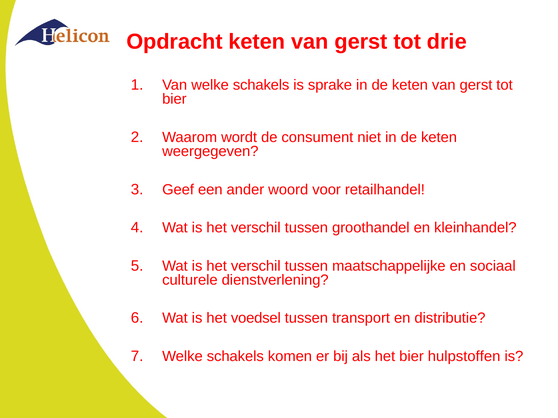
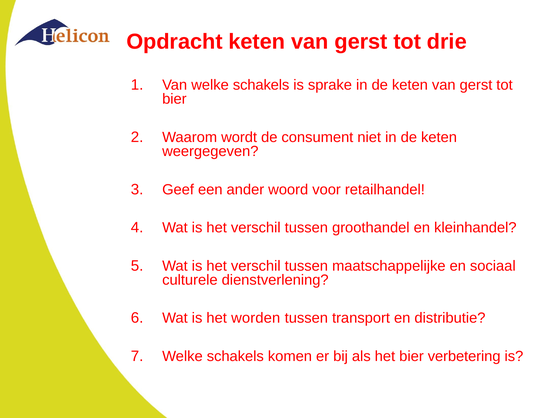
voedsel: voedsel -> worden (256, 318)
hulpstoffen: hulpstoffen -> verbetering (464, 357)
